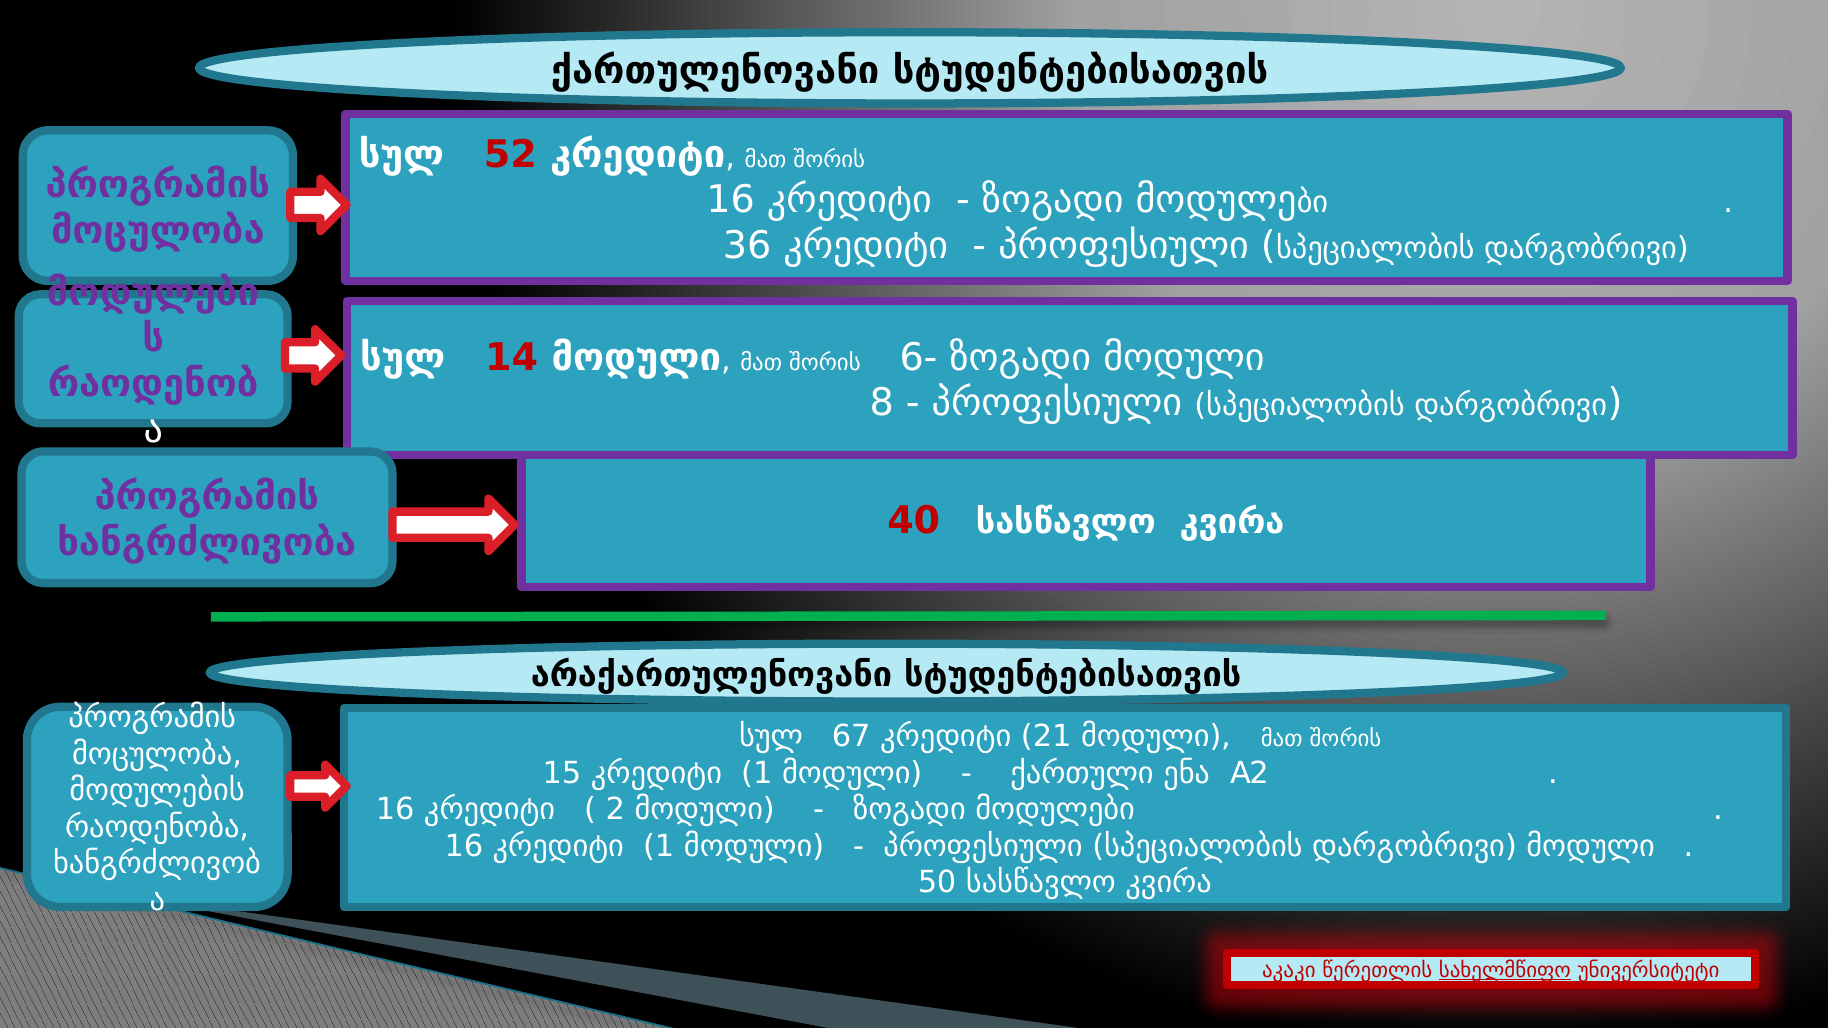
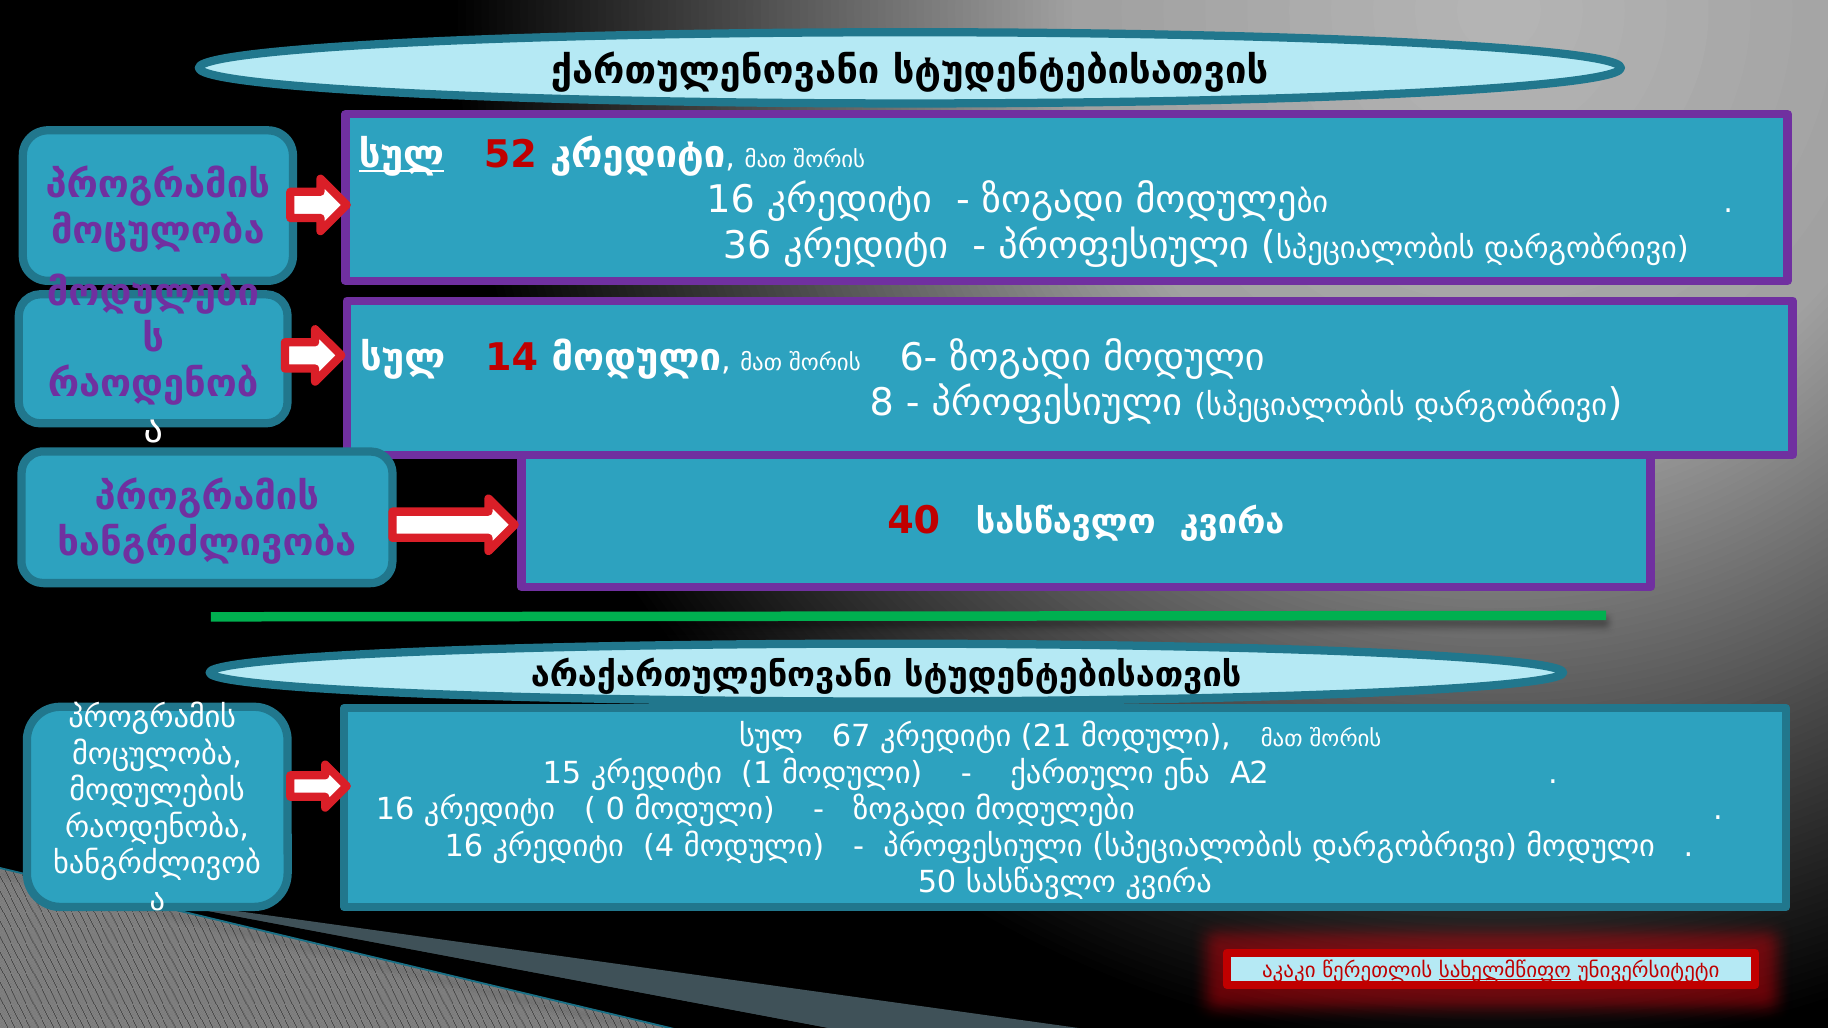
სულ underline: none -> present (401, 155)
2: 2 -> 0 (615, 810)
16 კრედიტი 1: 1 -> 4 (659, 846)
